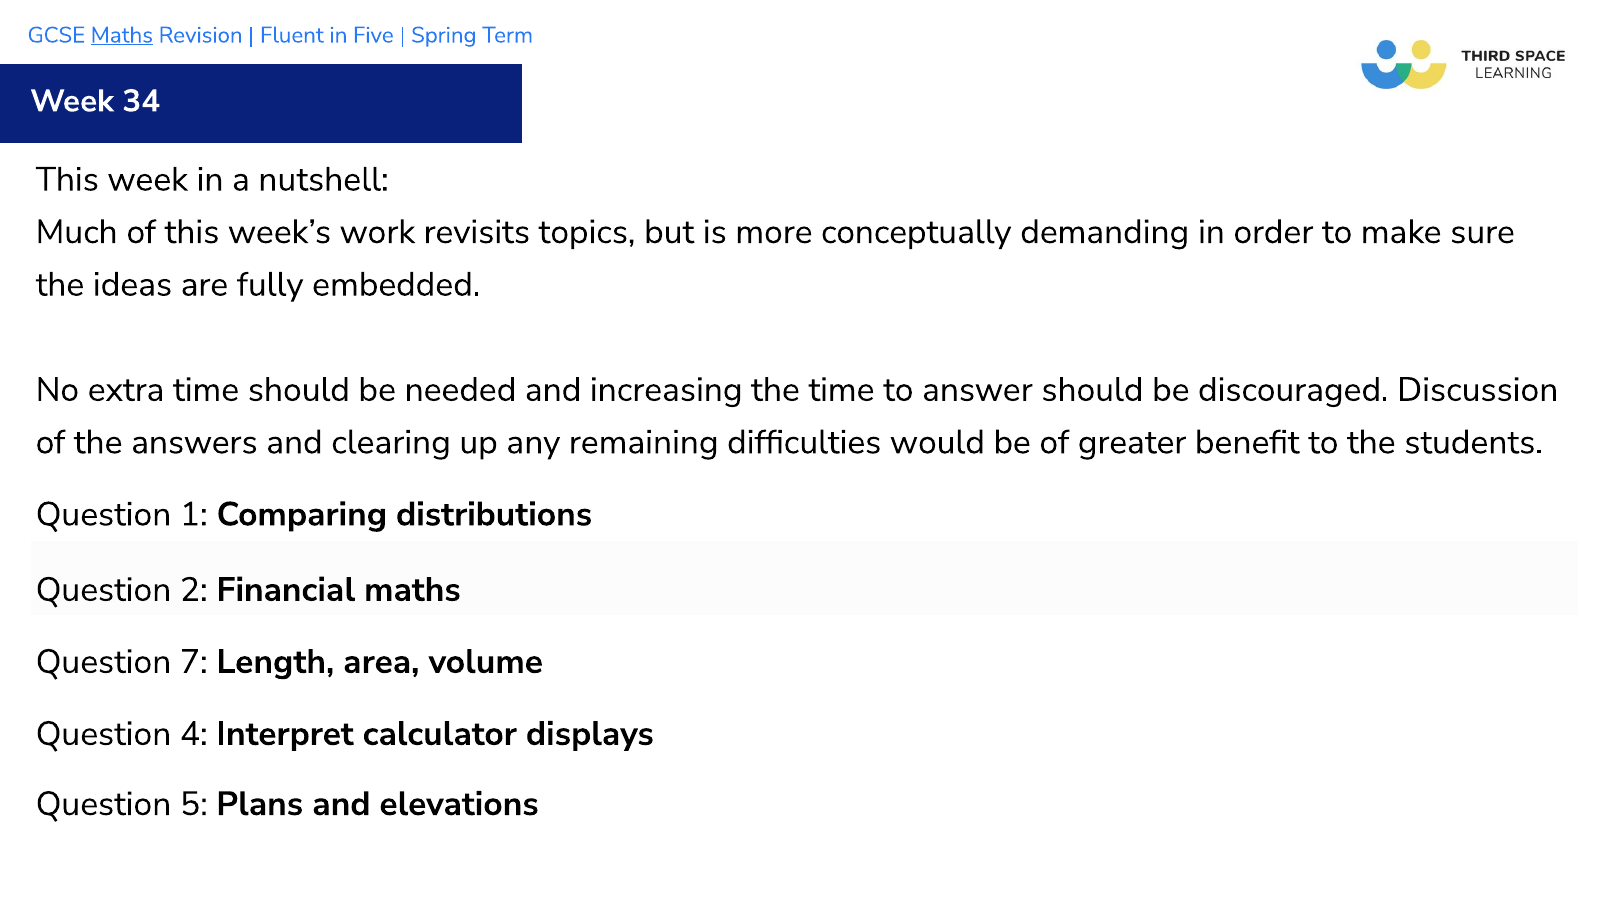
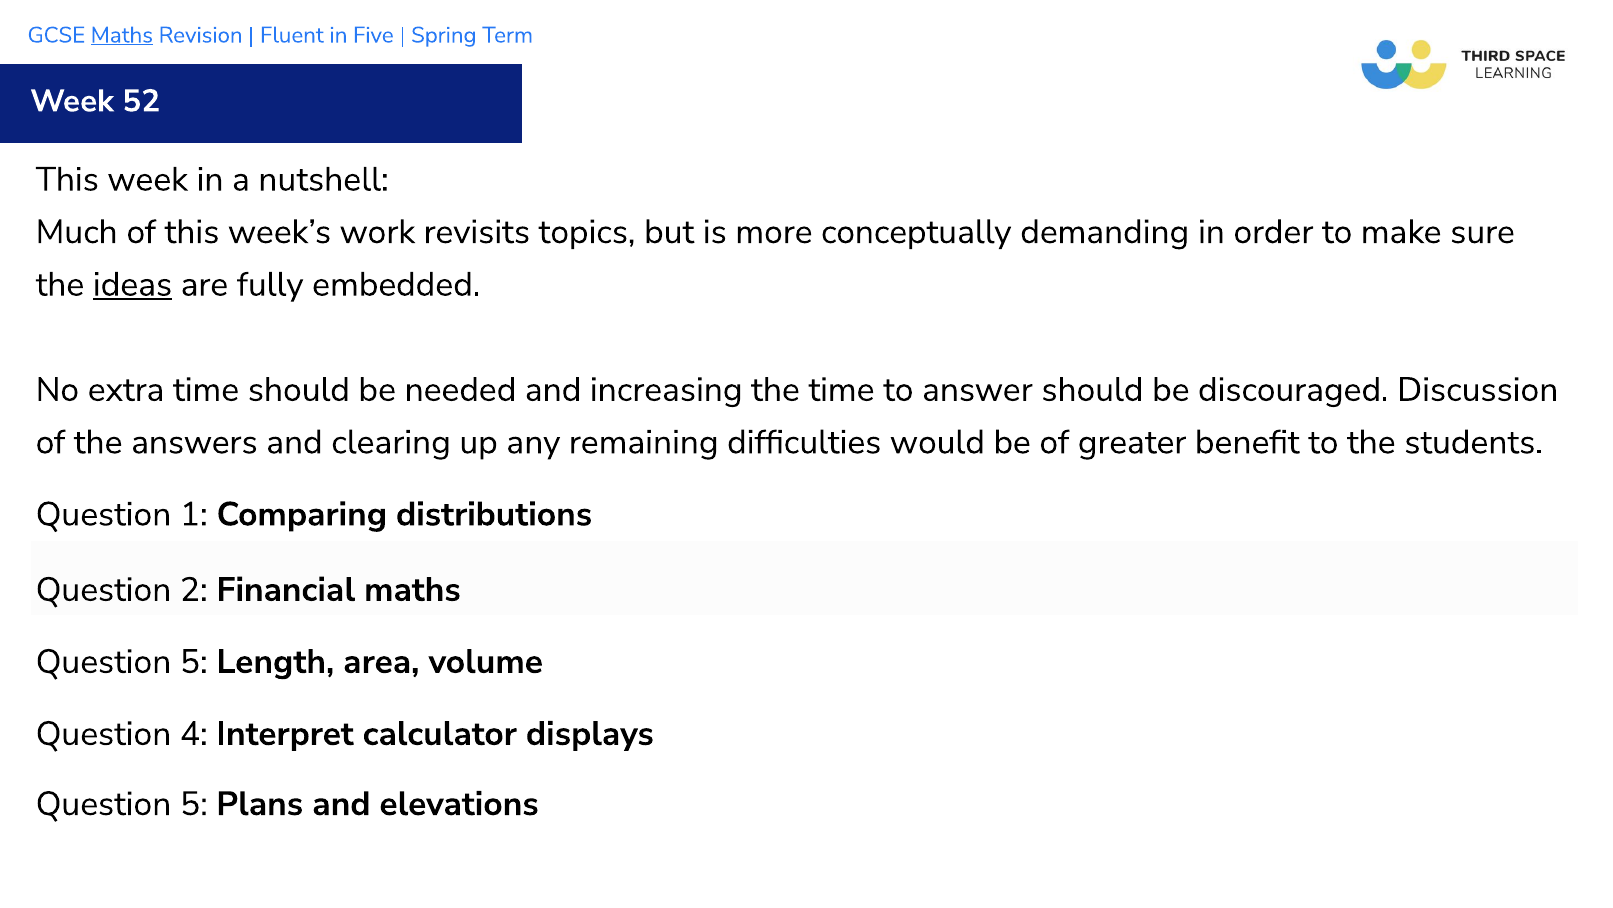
34: 34 -> 52 (141, 101)
ideas underline: none -> present (133, 284)
7: 7 -> 5 (194, 661)
